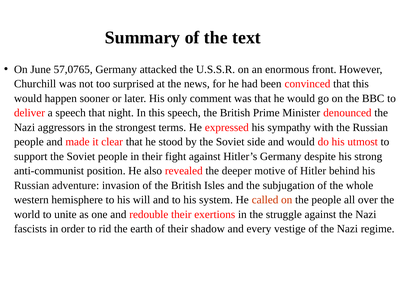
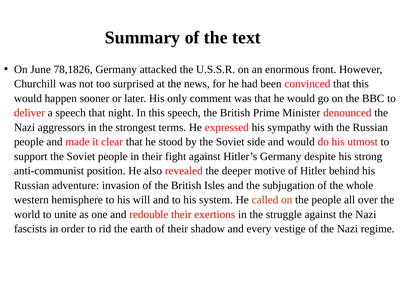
57,0765: 57,0765 -> 78,1826 (73, 69)
